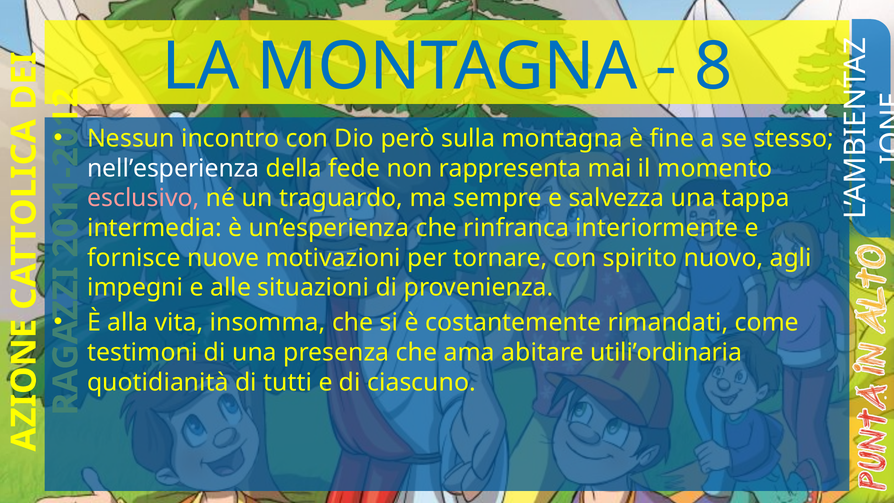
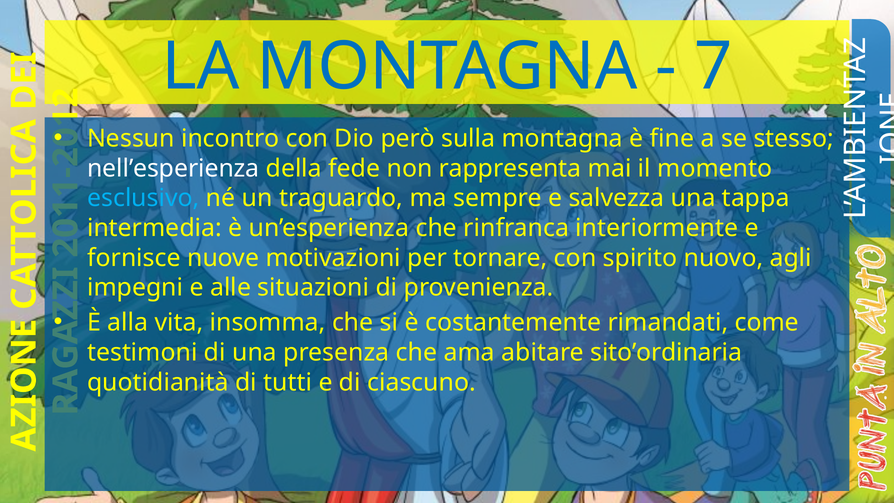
8: 8 -> 7 (713, 67)
esclusivo colour: pink -> light blue (143, 198)
utili’ordinaria: utili’ordinaria -> sito’ordinaria (666, 352)
